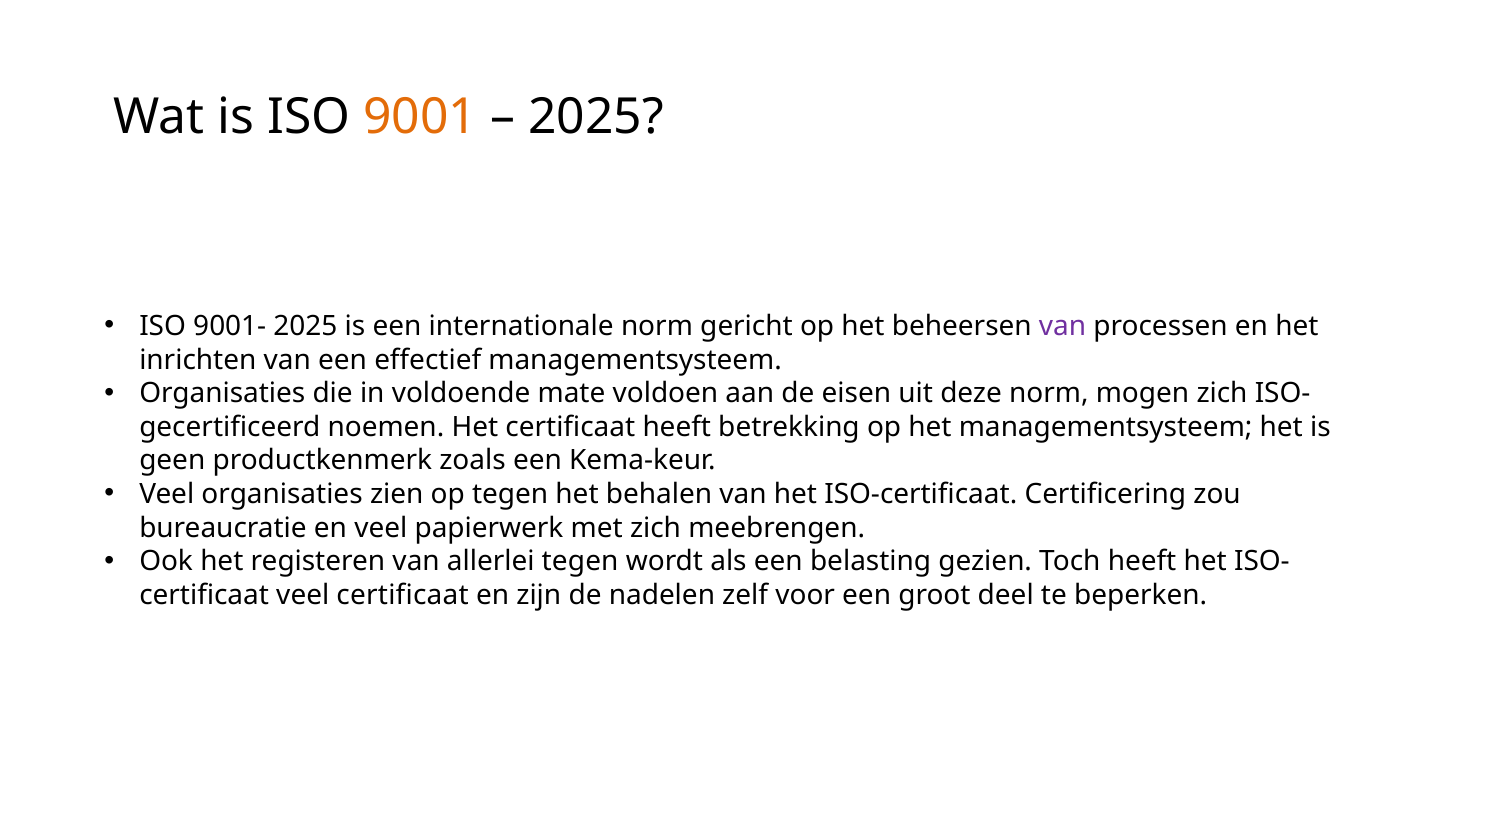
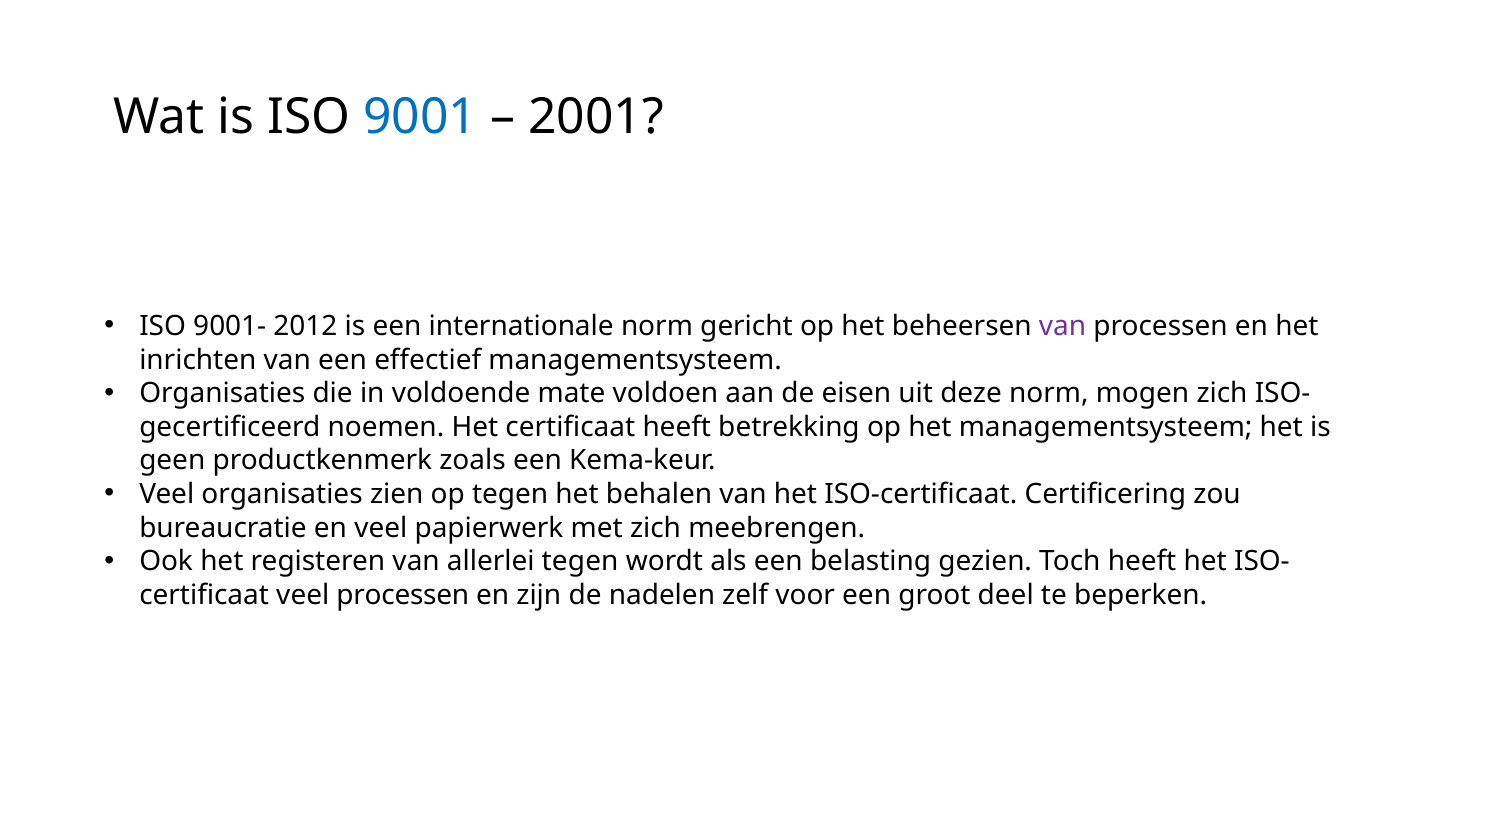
9001 colour: orange -> blue (420, 117)
2025: 2025 -> 2001 (596, 117)
9001- 2025: 2025 -> 2012 (305, 326)
veel certificaat: certificaat -> processen (403, 595)
